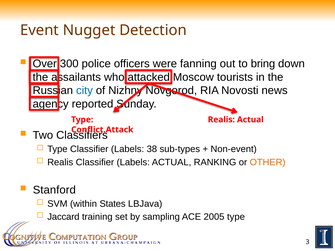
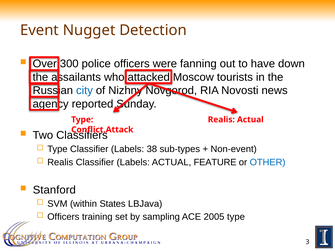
bring: bring -> have (263, 64)
RANKING: RANKING -> FEATURE (215, 162)
OTHER colour: orange -> blue (268, 162)
Jaccard: Jaccard -> Officers (63, 217)
